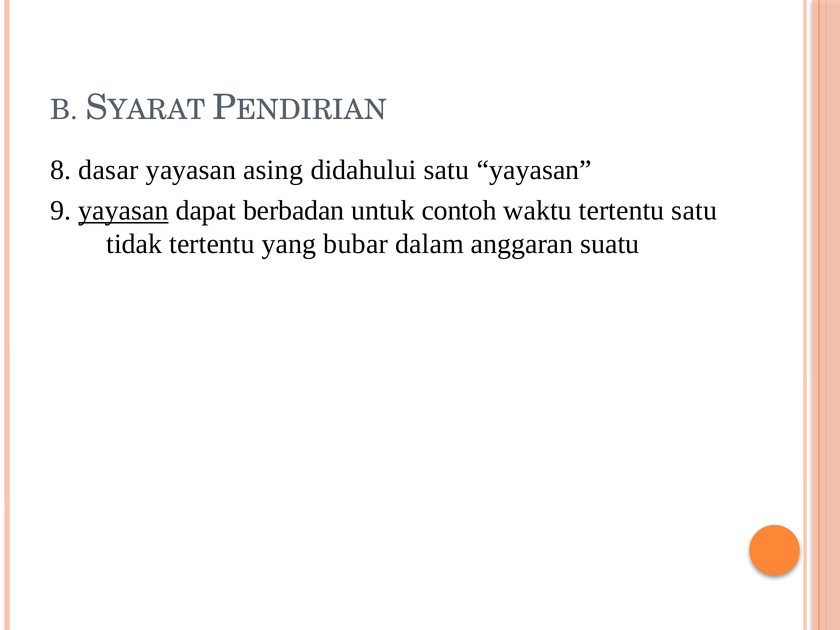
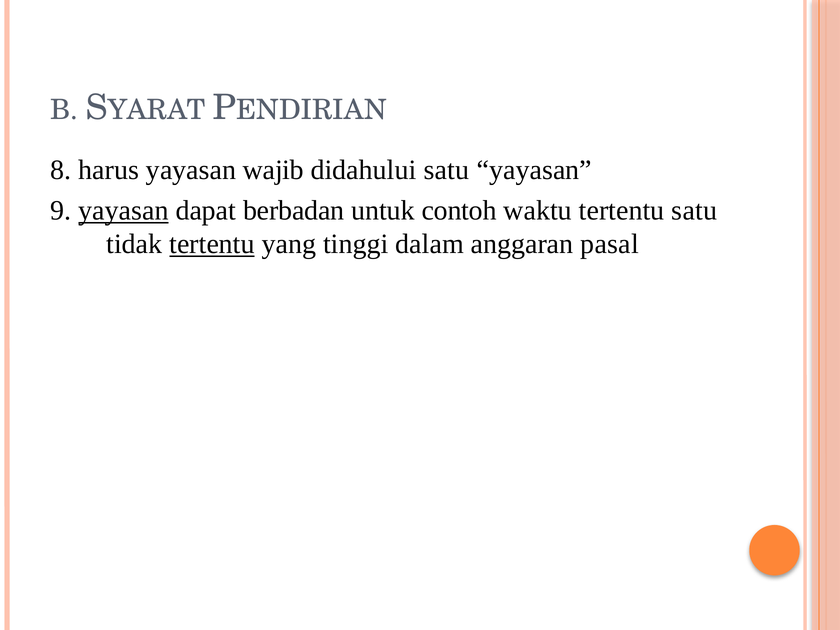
dasar: dasar -> harus (109, 170)
asing: asing -> wajib (273, 170)
tertentu underline: none -> present (212, 244)
bubar: bubar -> tinggi (356, 244)
suatu: suatu -> pasal (610, 244)
